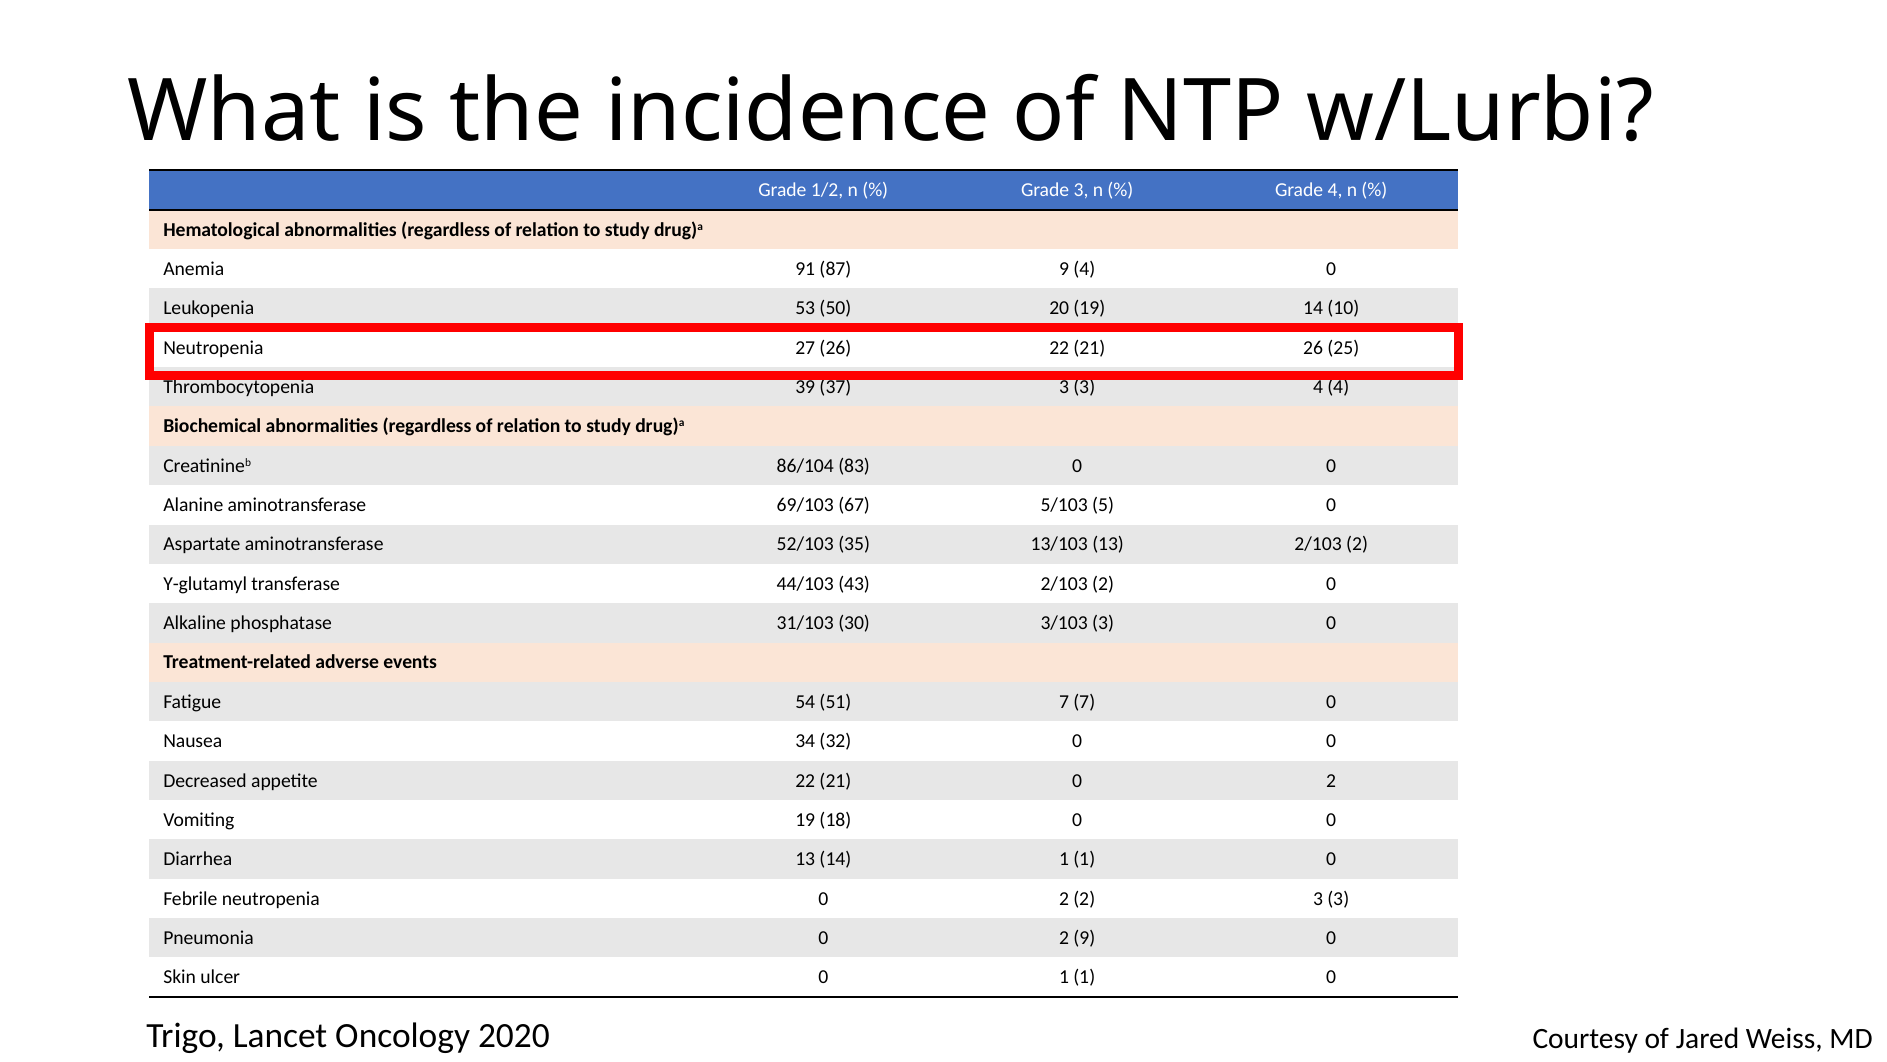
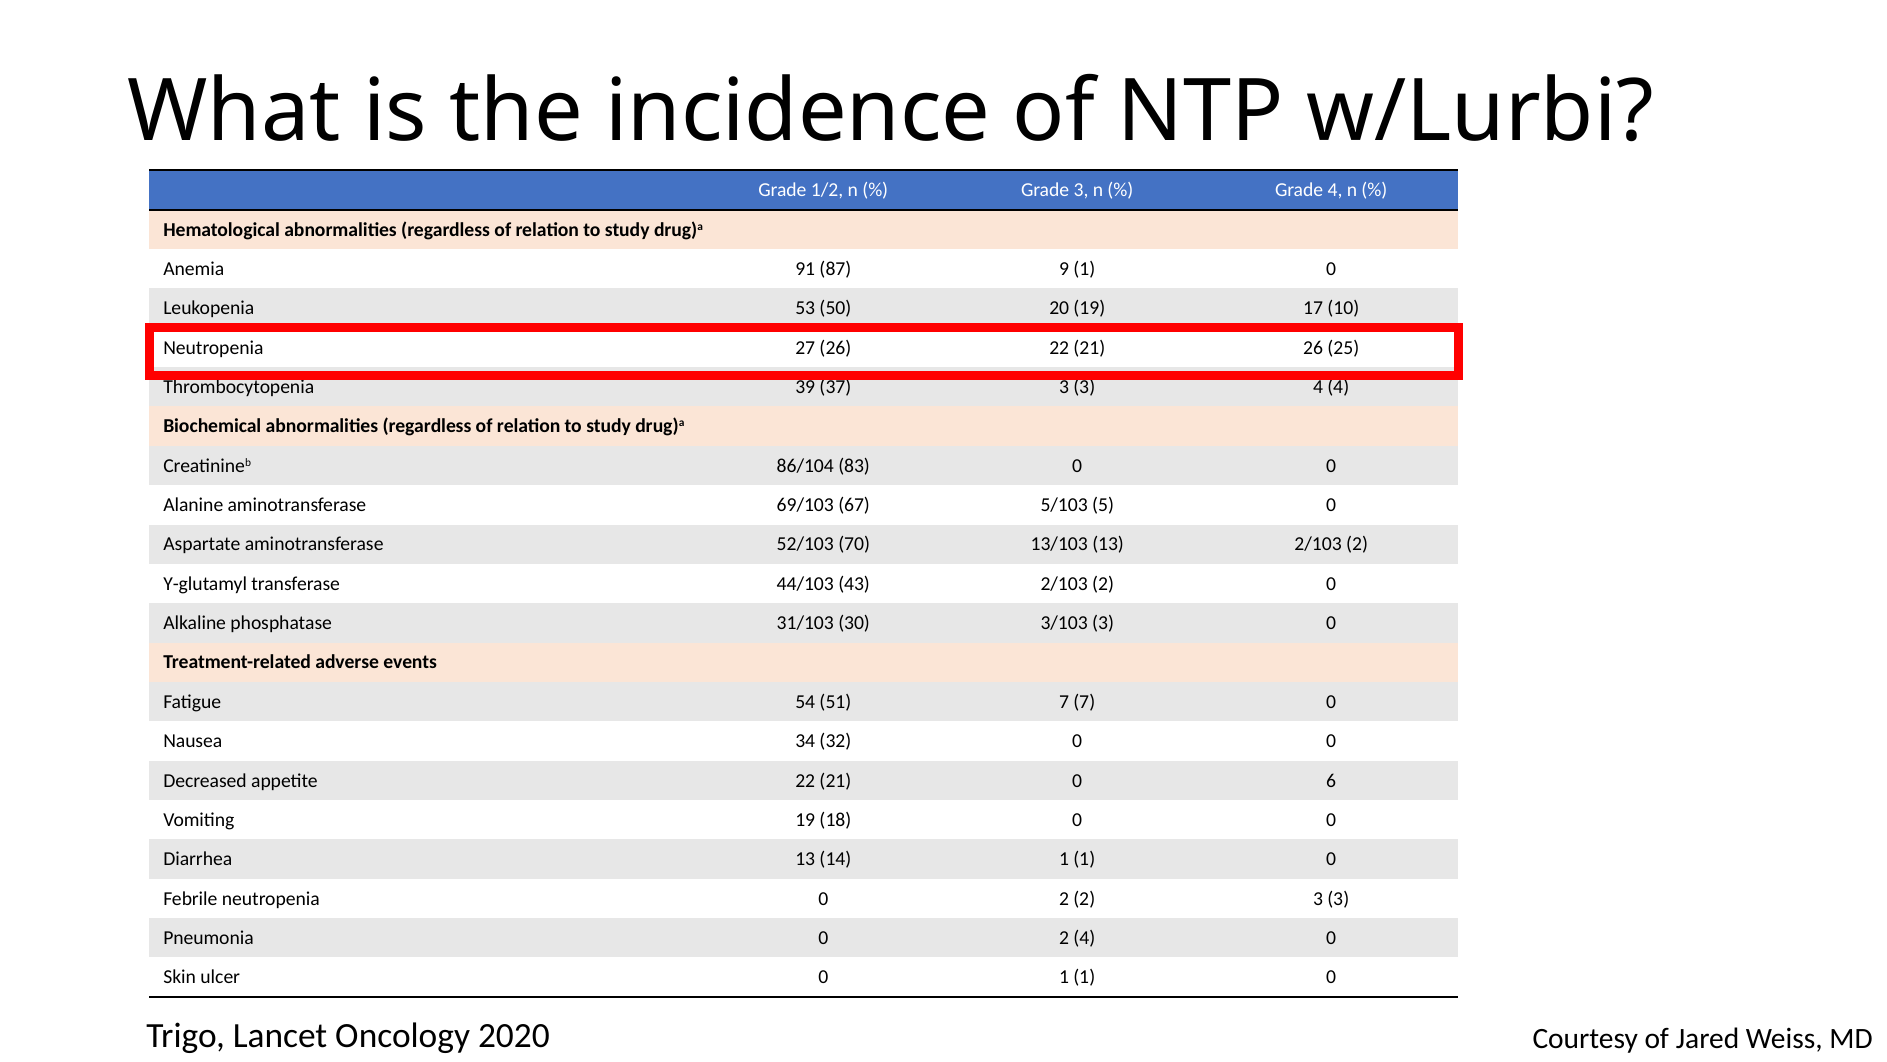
9 4: 4 -> 1 (1084, 269)
19 14: 14 -> 17 (1313, 308)
35: 35 -> 70 (854, 544)
21 0 2: 2 -> 6 (1331, 780)
2 9: 9 -> 4 (1084, 937)
